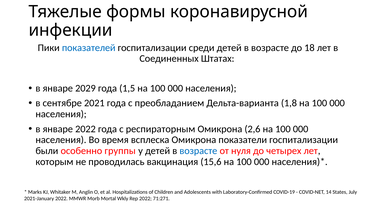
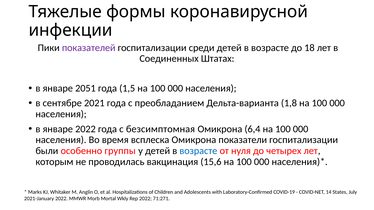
показателей colour: blue -> purple (89, 48)
2029: 2029 -> 2051 (85, 88)
респираторным: респираторным -> безсимптомная (161, 129)
2,6: 2,6 -> 6,4 (252, 129)
